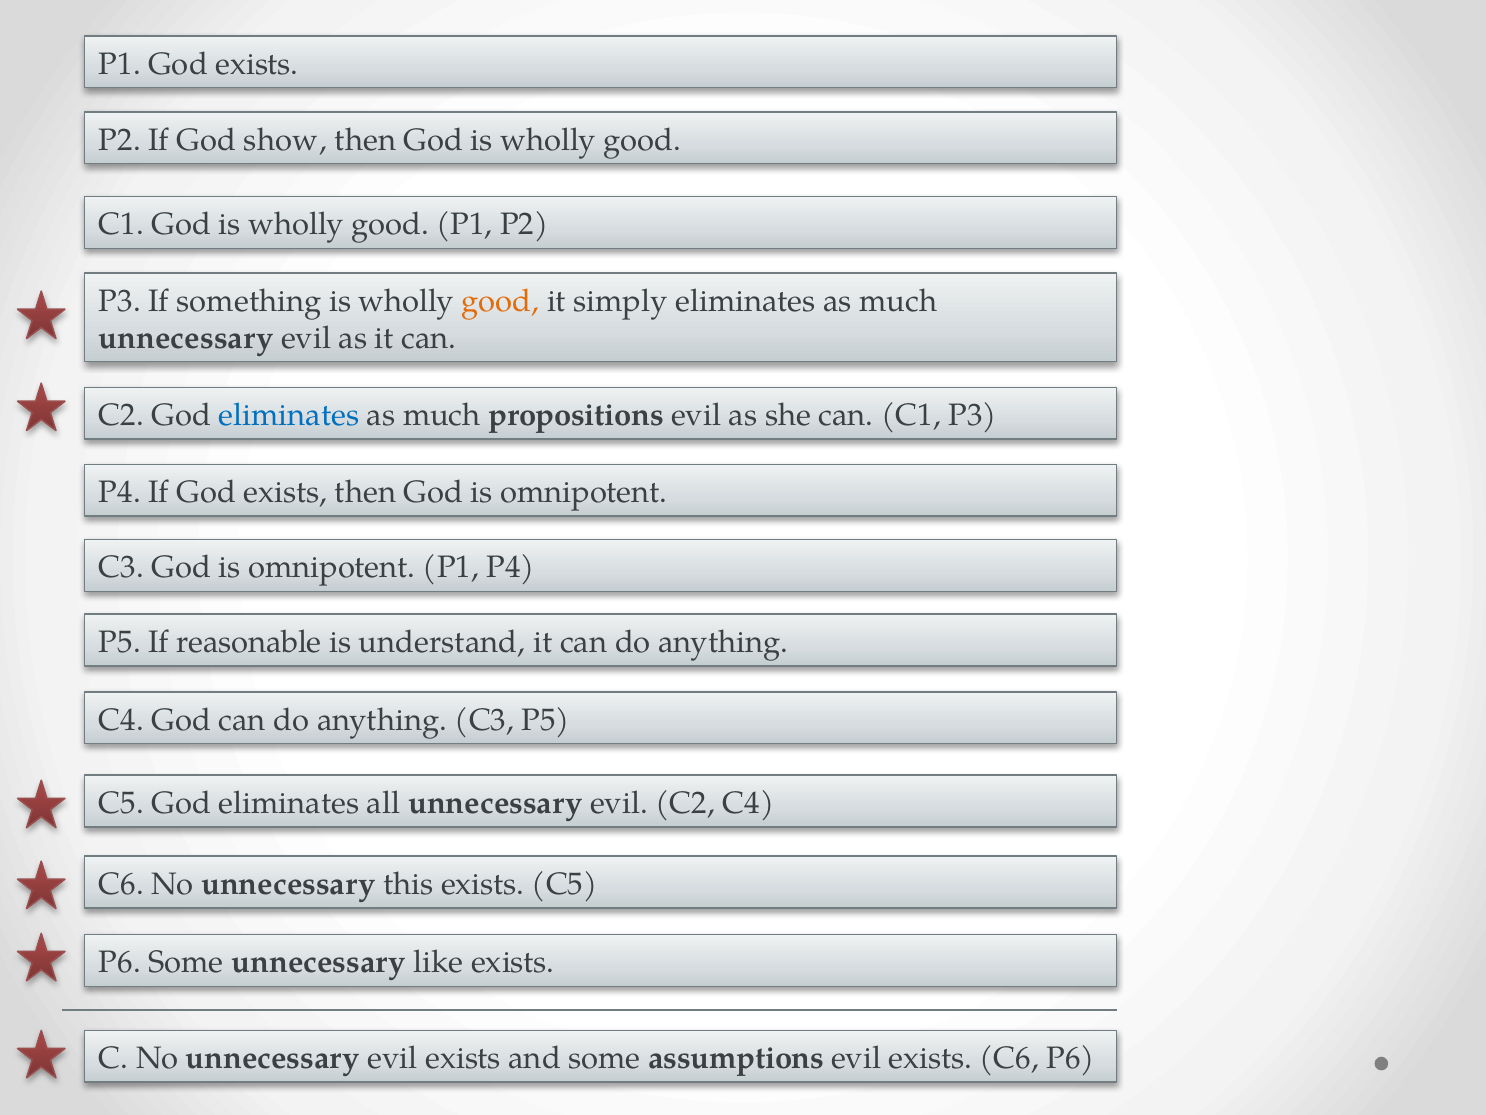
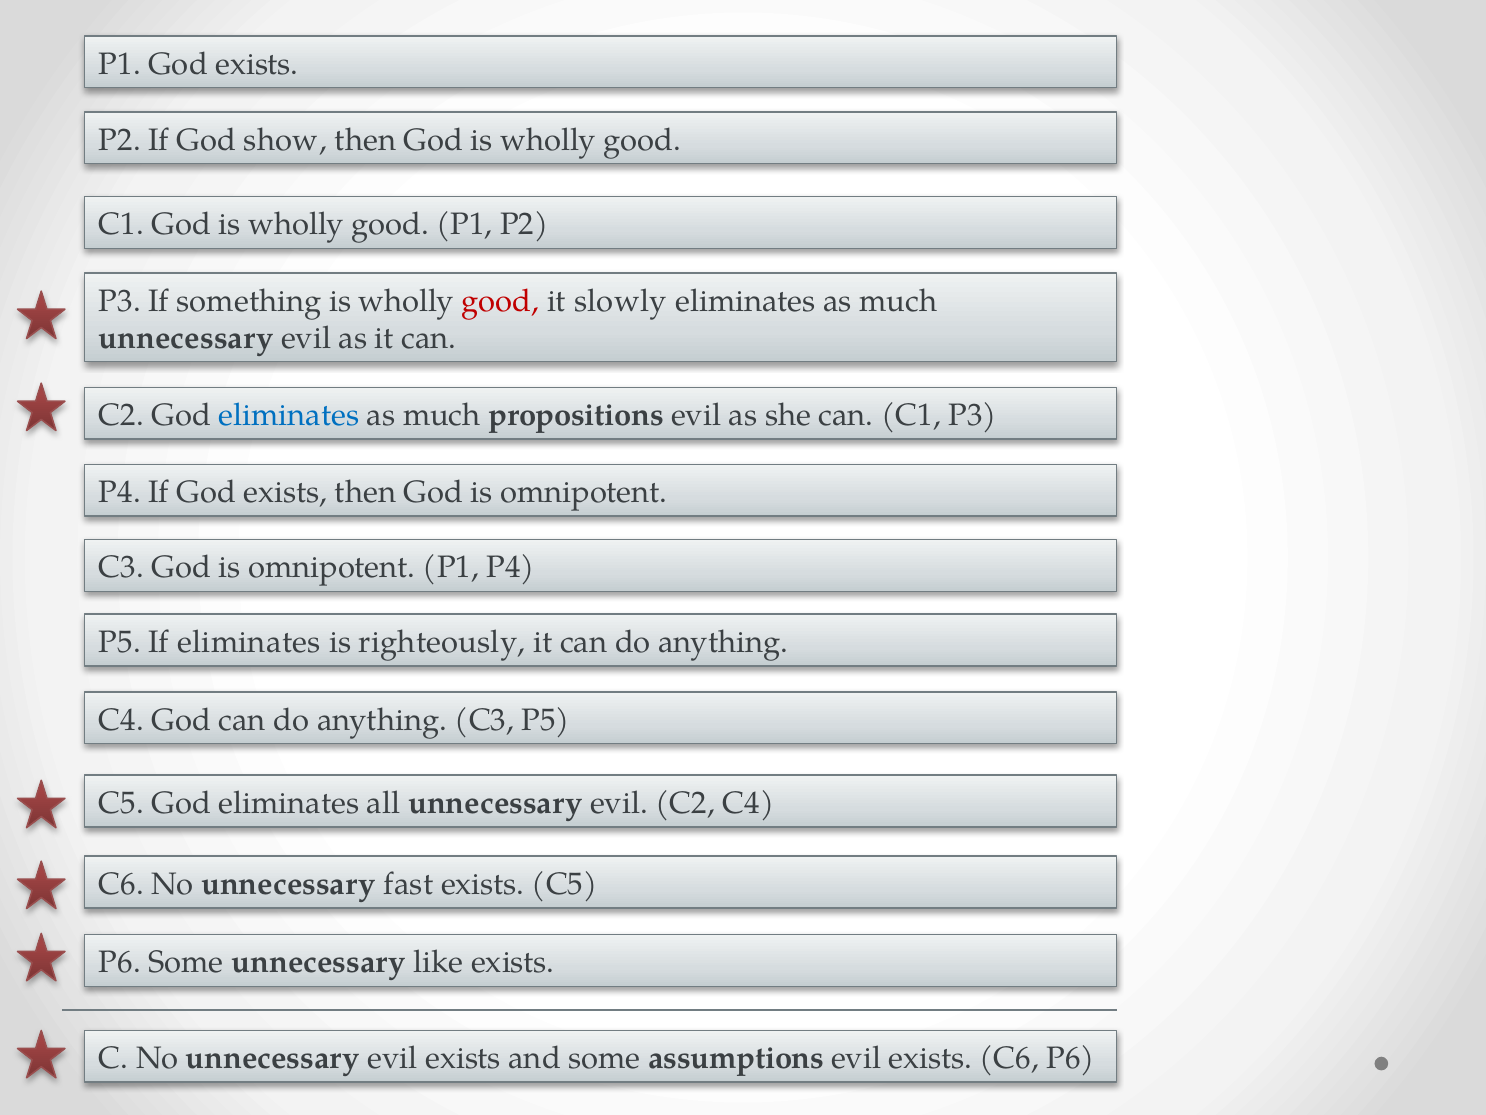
good colour: orange -> red (500, 301)
simply: simply -> slowly (621, 301)
If reasonable: reasonable -> eliminates (249, 642)
understand: understand -> righteously (442, 642)
this: this -> fast (408, 884)
